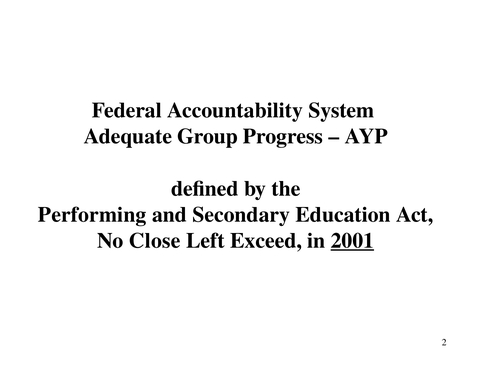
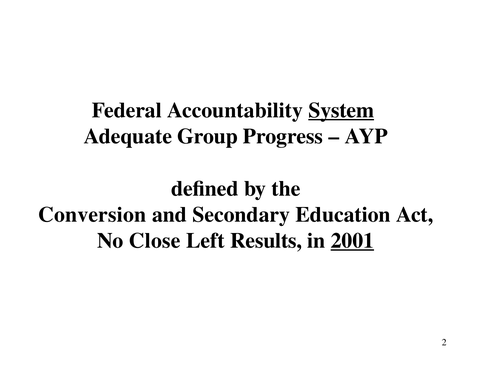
System underline: none -> present (341, 110)
Performing: Performing -> Conversion (92, 215)
Exceed: Exceed -> Results (266, 241)
